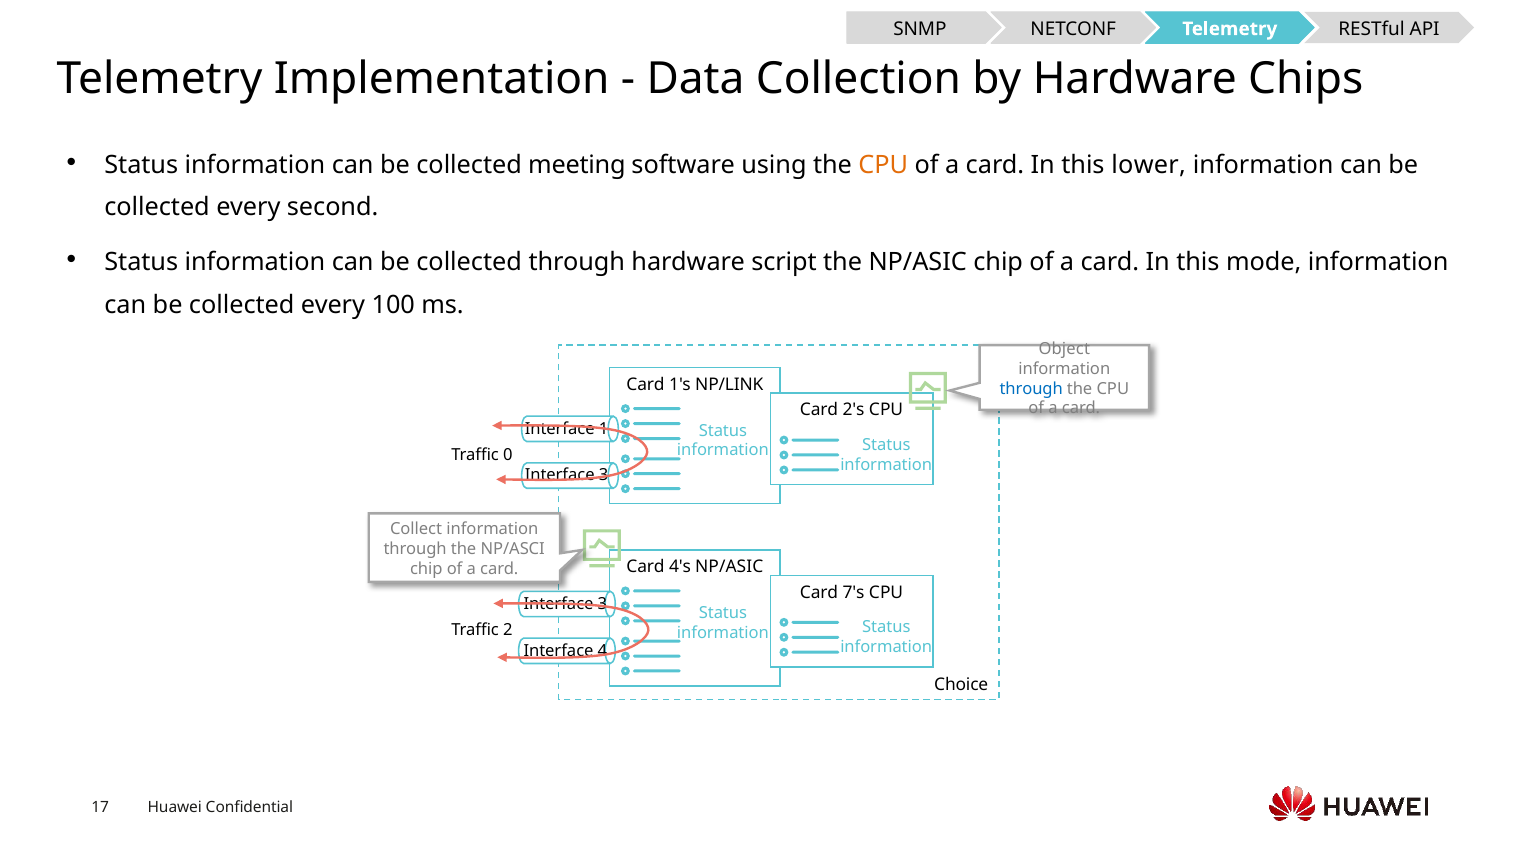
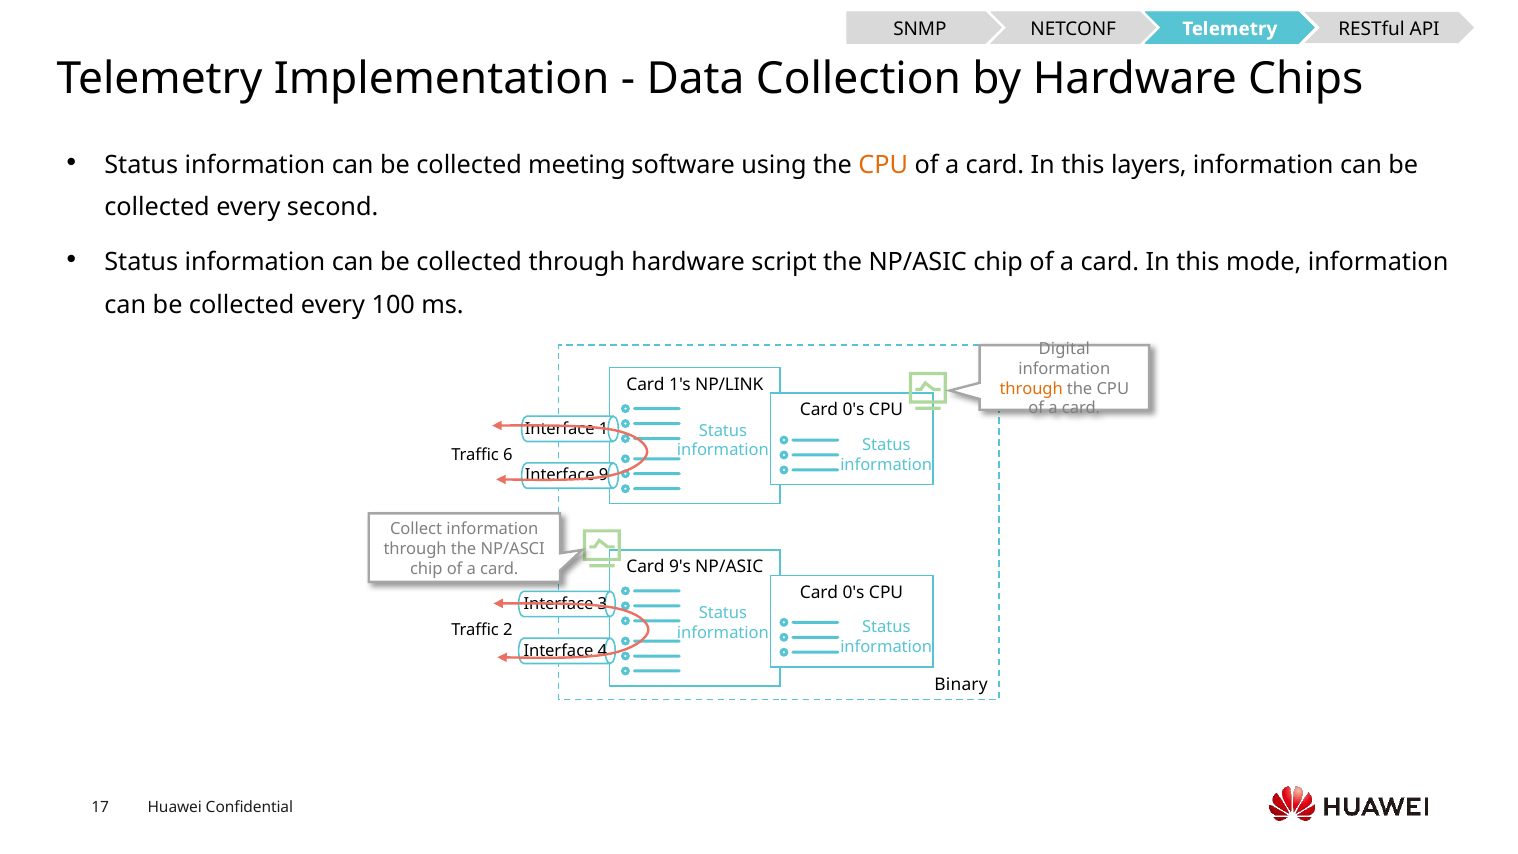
lower: lower -> layers (1149, 165)
Object: Object -> Digital (1064, 349)
through colour: blue -> orange (1031, 389)
2's: 2's -> 0's (854, 410)
0: 0 -> 6 (508, 455)
3: 3 -> 9 (604, 475)
4's: 4's -> 9's (680, 567)
7's: 7's -> 0's (854, 592)
Choice: Choice -> Binary (961, 684)
